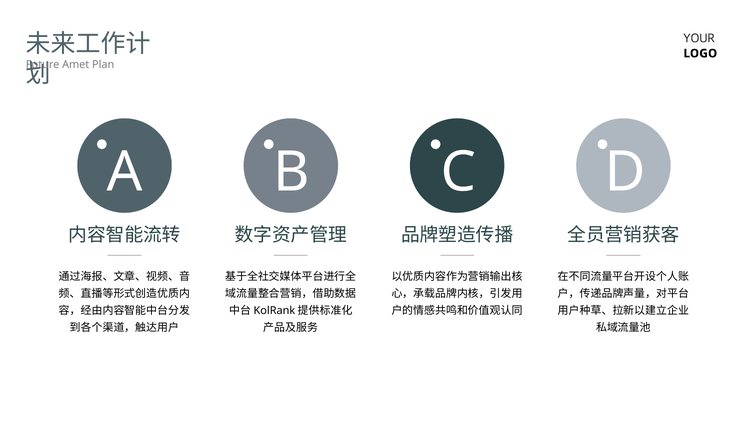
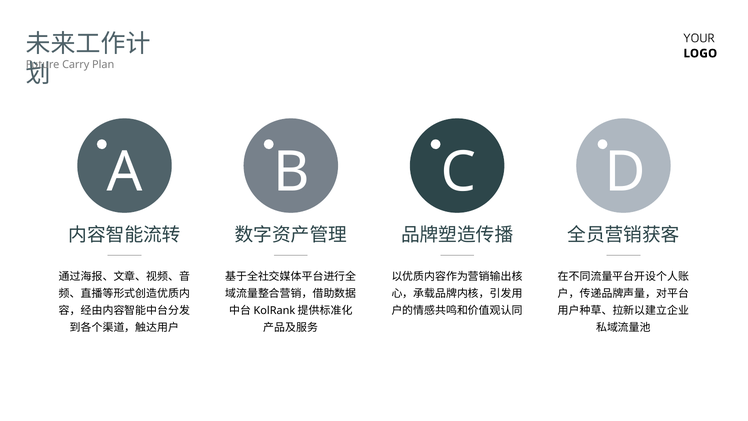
Amet: Amet -> Carry (76, 65)
